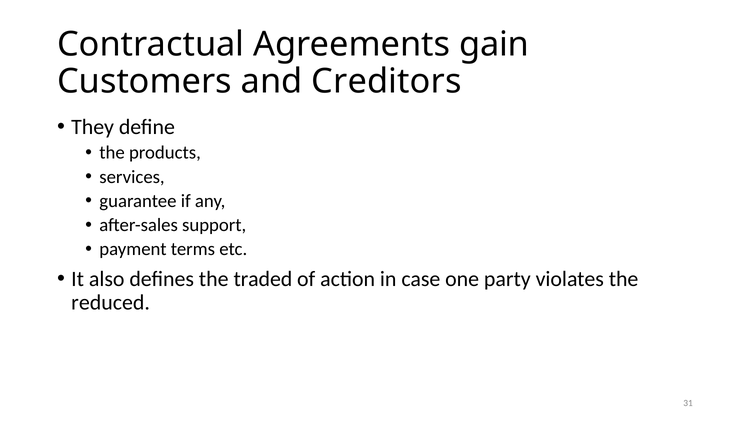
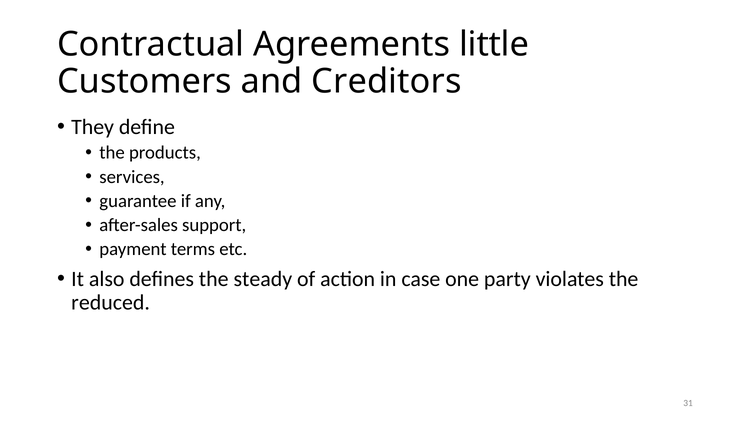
gain: gain -> little (494, 44)
traded: traded -> steady (263, 279)
